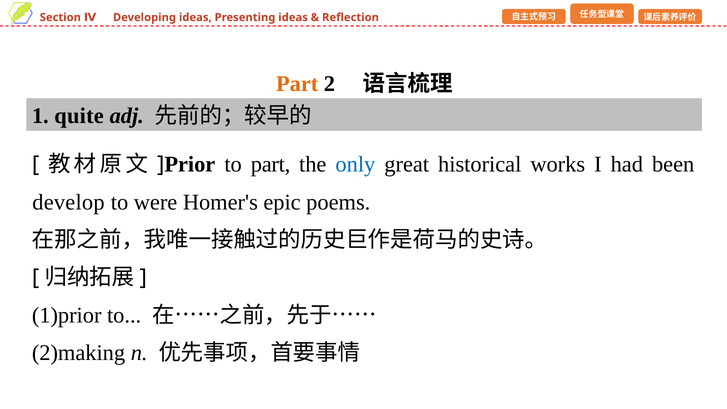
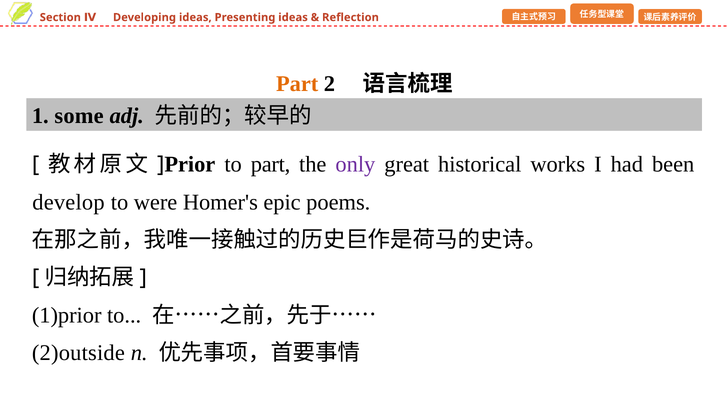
quite: quite -> some (79, 116)
only colour: blue -> purple (355, 164)
2)making: 2)making -> 2)outside (78, 353)
